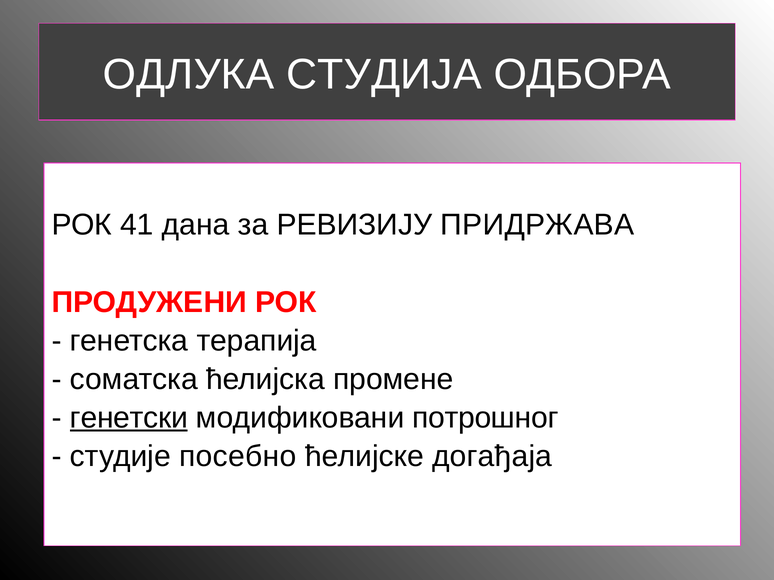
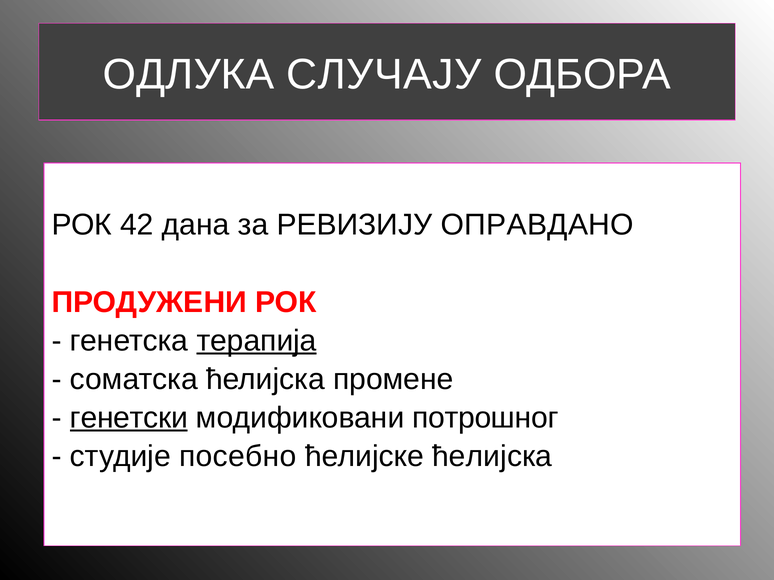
СТУДИЈА: СТУДИЈА -> СЛУЧАЈУ (384, 75)
41: 41 -> 42 (137, 225)
ПРИДРЖАВА: ПРИДРЖАВА -> ОПРАВДАНО (537, 225)
терапија underline: none -> present (257, 341)
ћелијске догађаја: догађаја -> ћелијска (492, 457)
